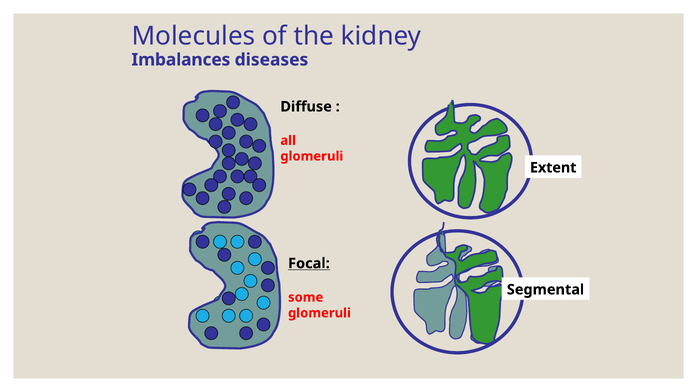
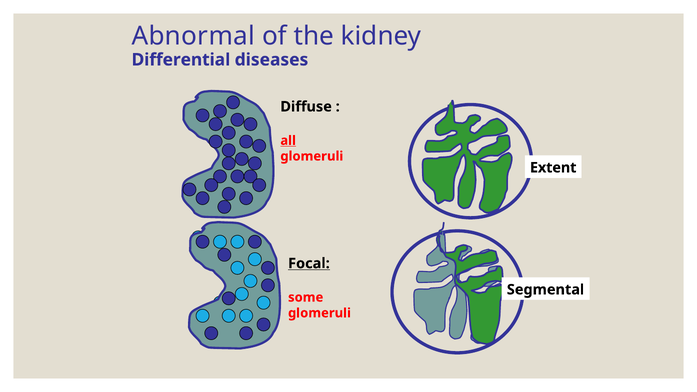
Molecules: Molecules -> Abnormal (193, 36)
Imbalances: Imbalances -> Differential (181, 60)
all underline: none -> present (288, 141)
